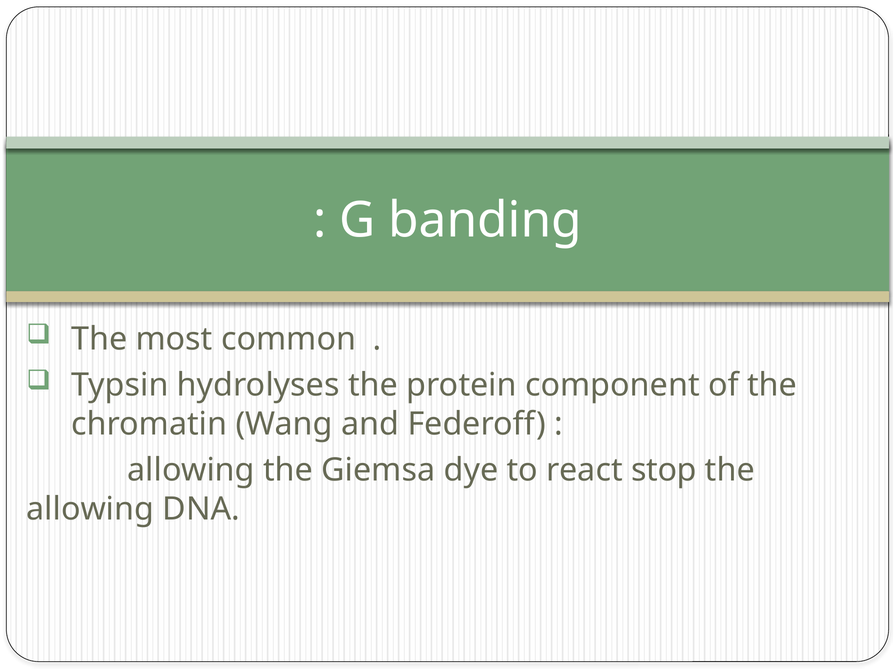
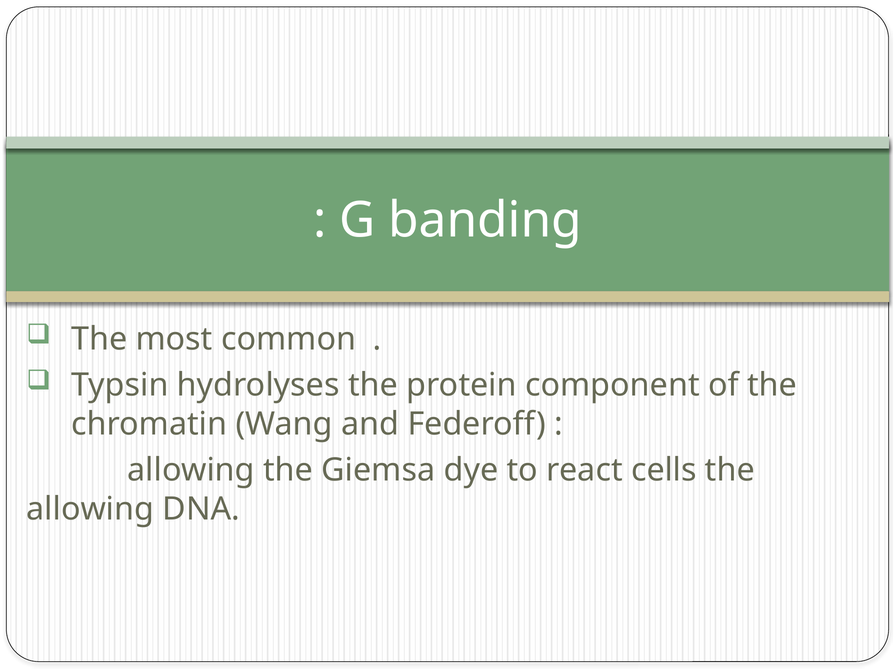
stop: stop -> cells (664, 470)
